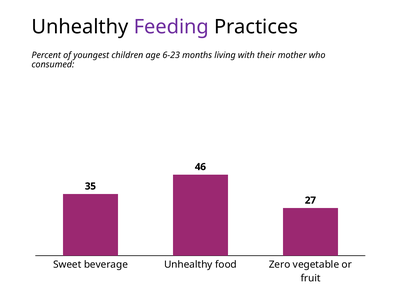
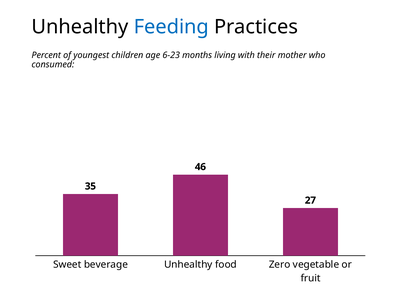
Feeding colour: purple -> blue (171, 27)
